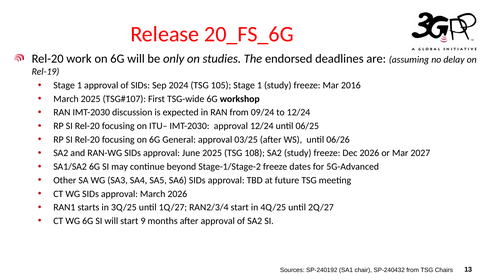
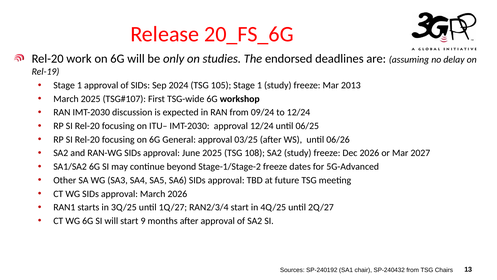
2016: 2016 -> 2013 (351, 85)
